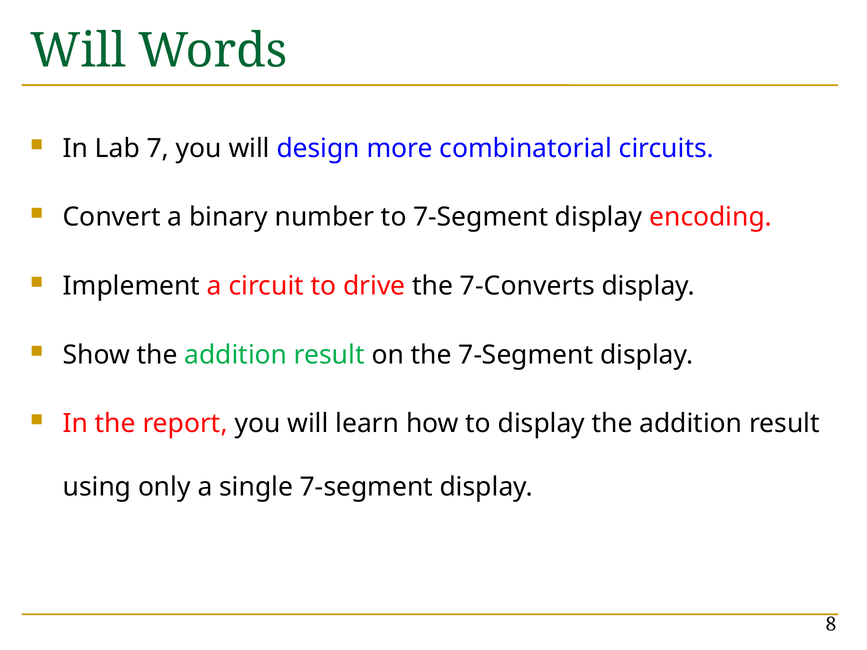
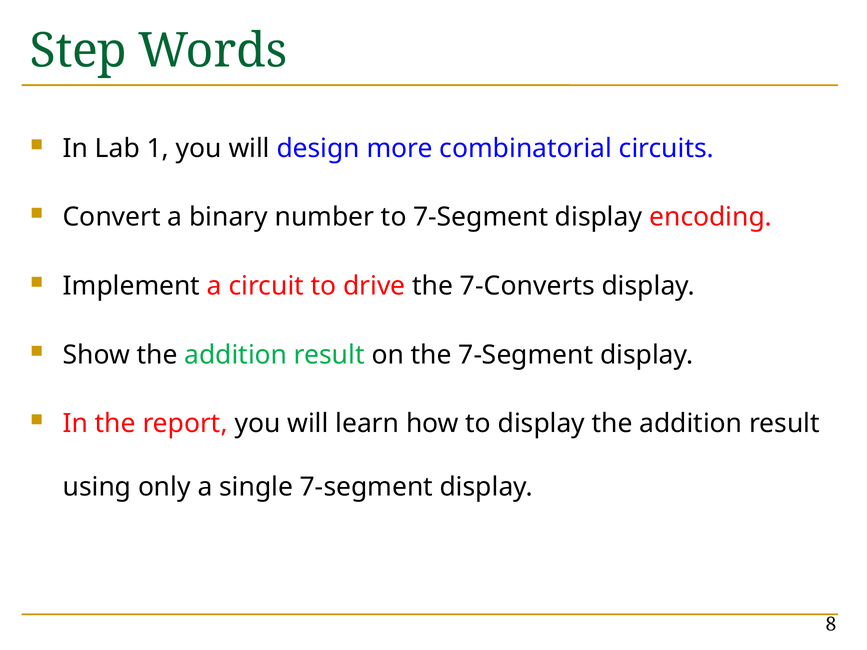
Will: Will -> Step (78, 51)
7: 7 -> 1 (158, 148)
